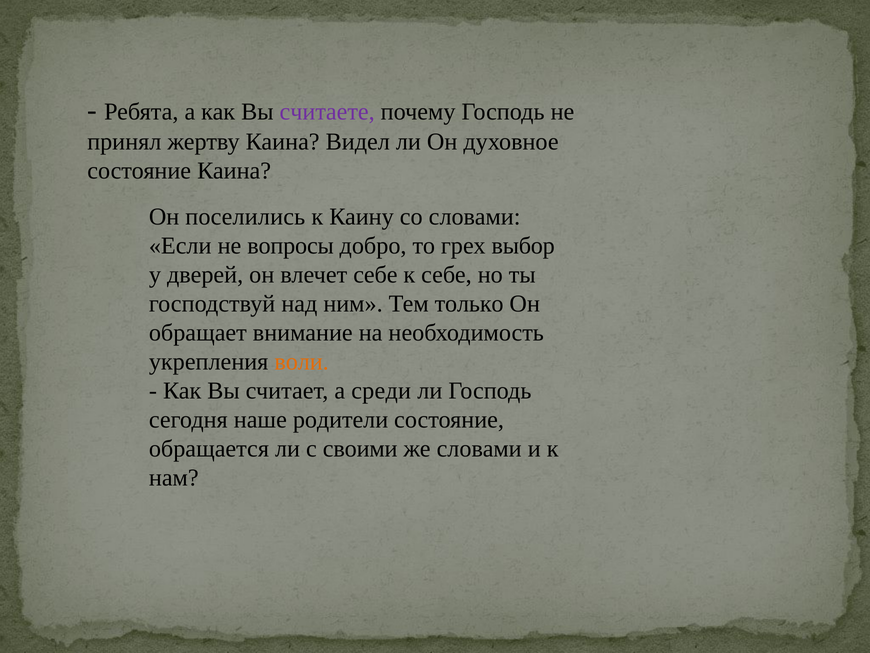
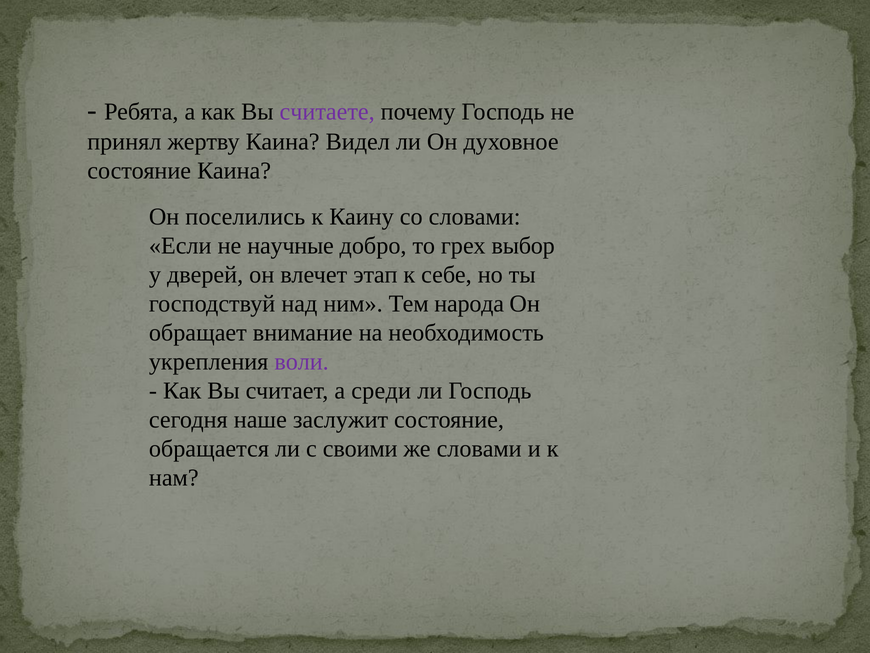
вопросы: вопросы -> научные (291, 246)
влечет себе: себе -> этап (375, 275)
только: только -> народа (469, 304)
воли colour: orange -> purple (302, 362)
родители: родители -> заслужит (341, 420)
